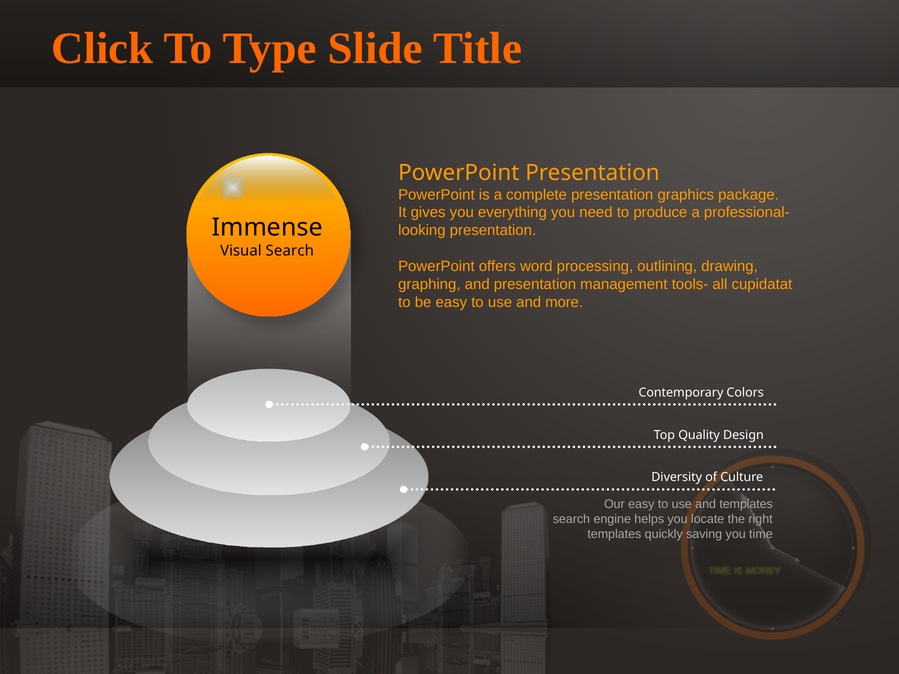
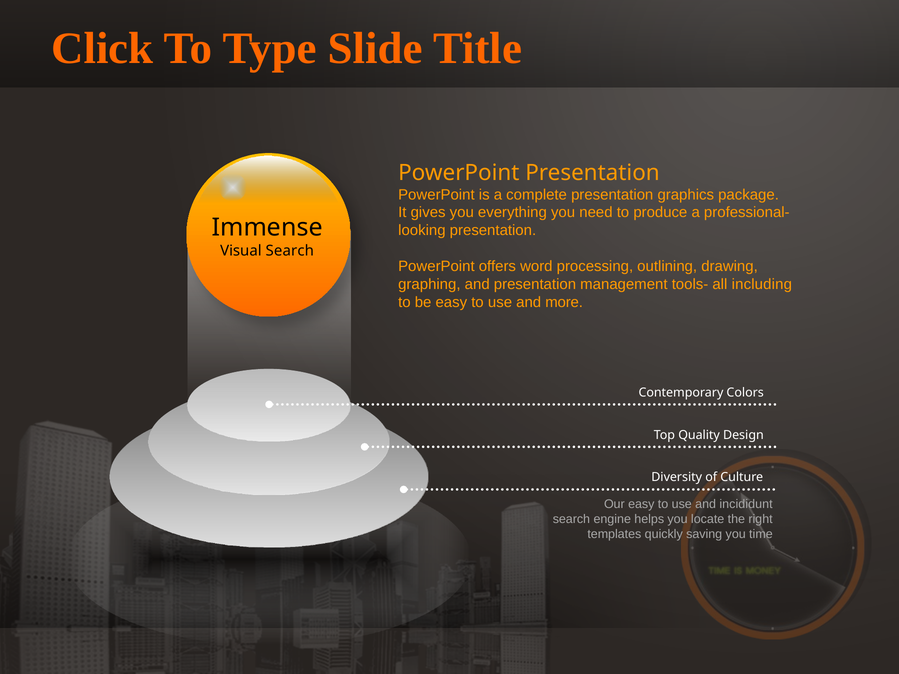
cupidatat: cupidatat -> including (762, 285)
and templates: templates -> incididunt (746, 504)
